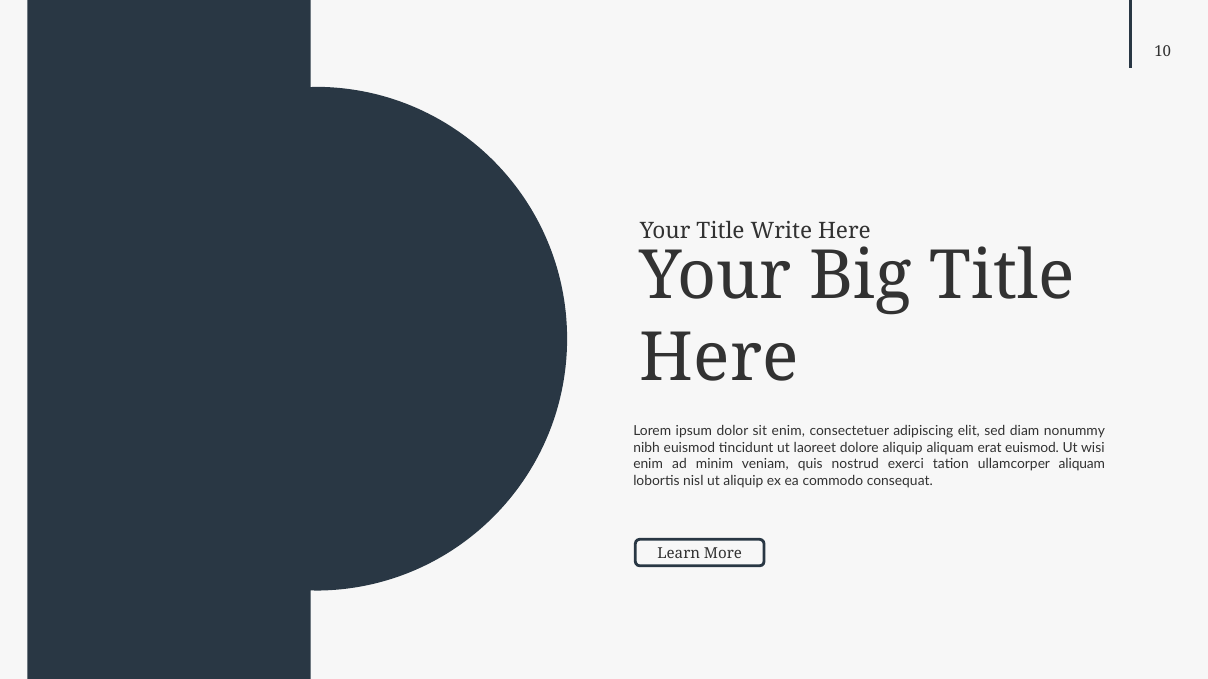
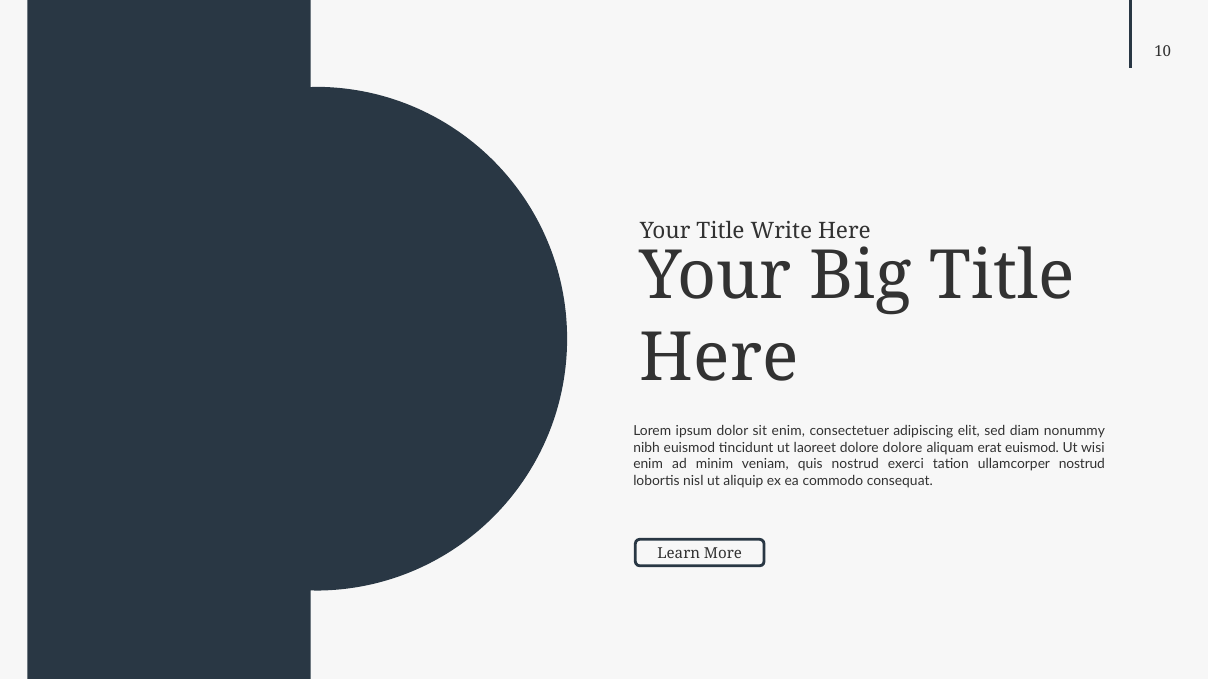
dolore aliquip: aliquip -> dolore (902, 448)
ullamcorper aliquam: aliquam -> nostrud (1082, 465)
